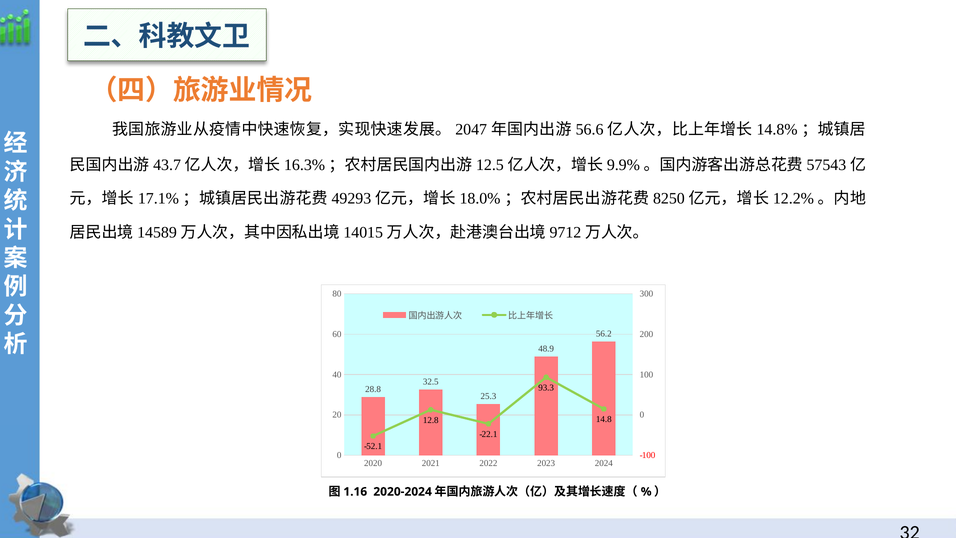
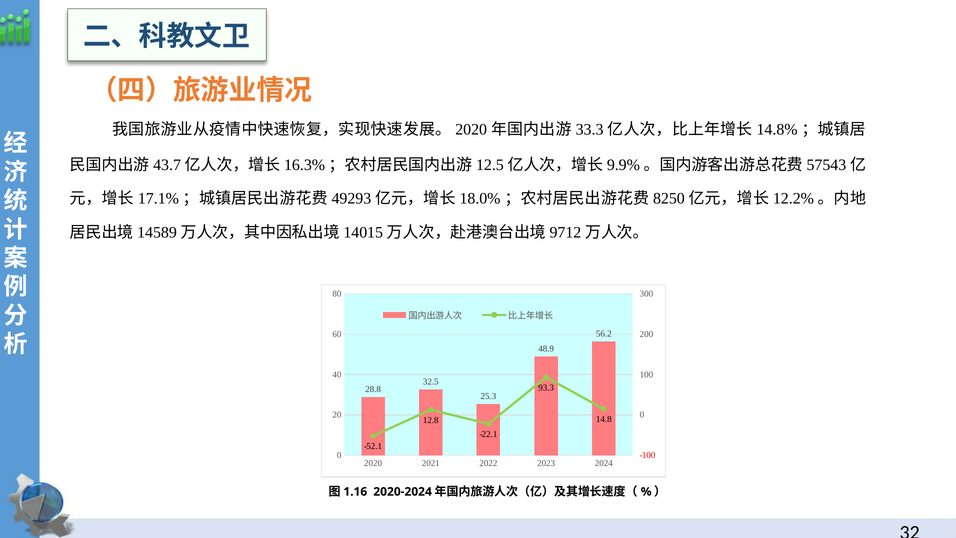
2047: 2047 -> 2020 (471, 129)
56.6: 56.6 -> 33.3 (590, 129)
